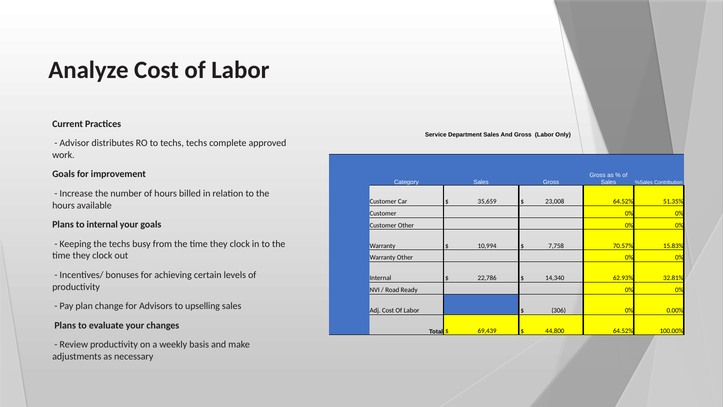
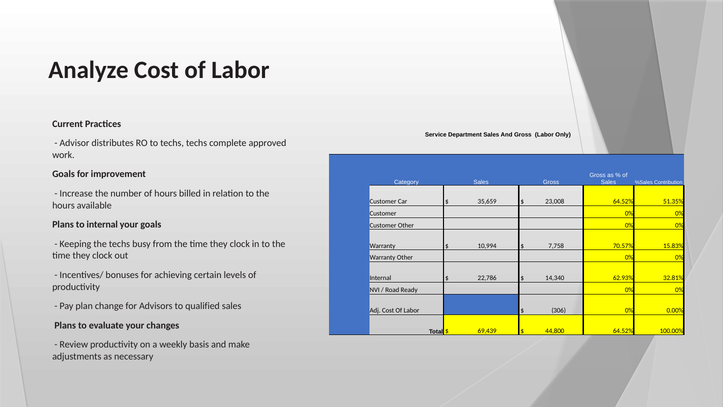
upselling: upselling -> qualified (203, 306)
